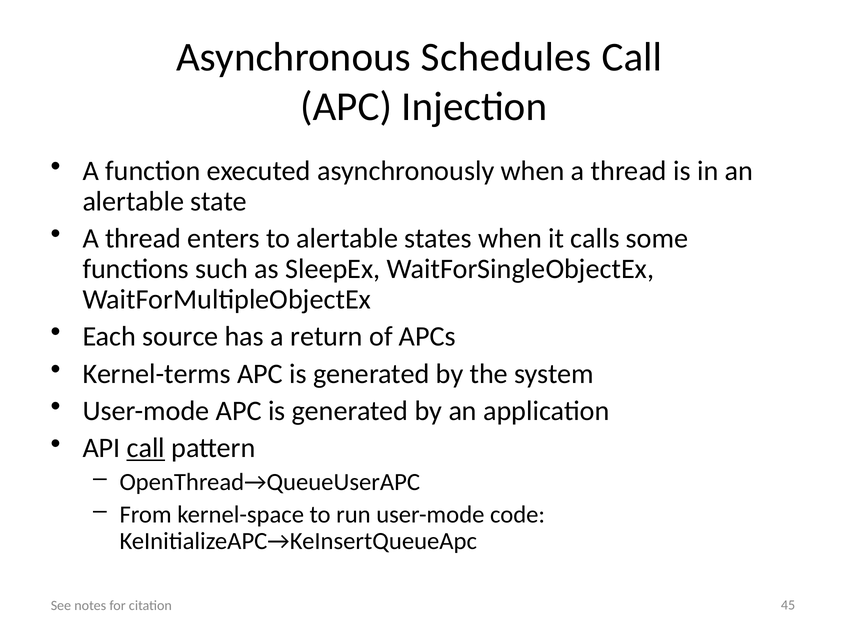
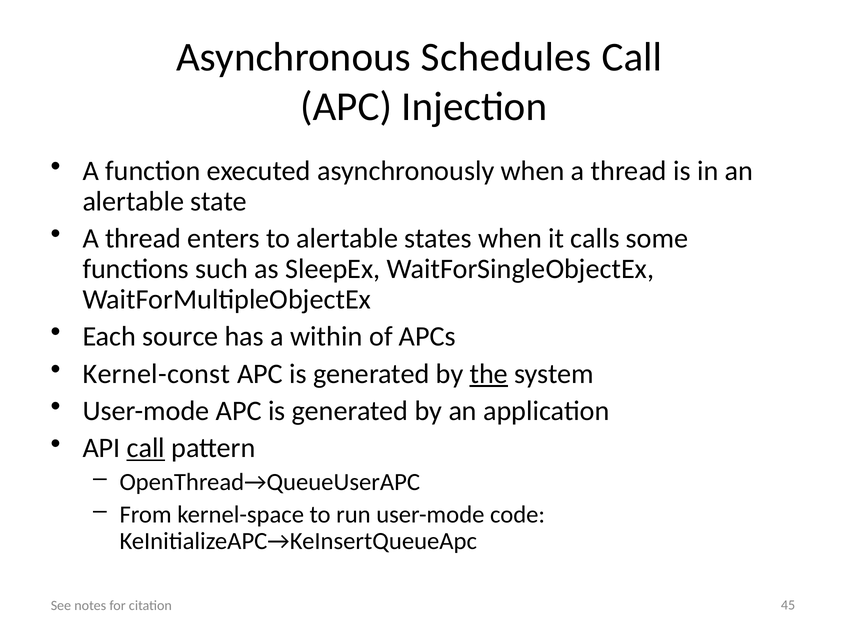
return: return -> within (326, 337)
Kernel-terms: Kernel-terms -> Kernel-const (156, 374)
the underline: none -> present (489, 374)
